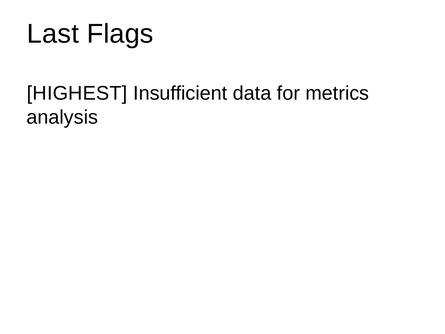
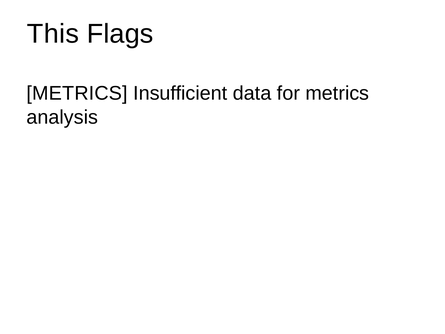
Last: Last -> This (53, 34)
HIGHEST: HIGHEST -> METRICS (77, 93)
